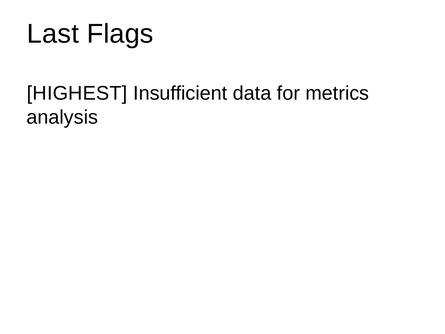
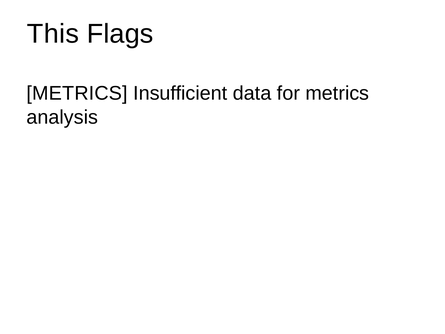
Last: Last -> This (53, 34)
HIGHEST: HIGHEST -> METRICS (77, 93)
